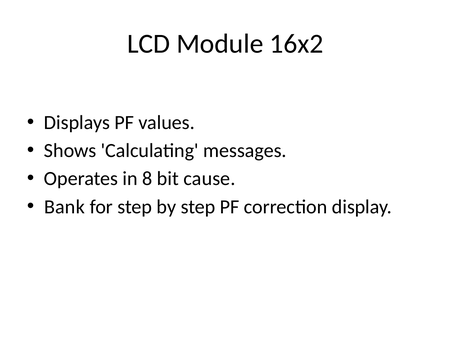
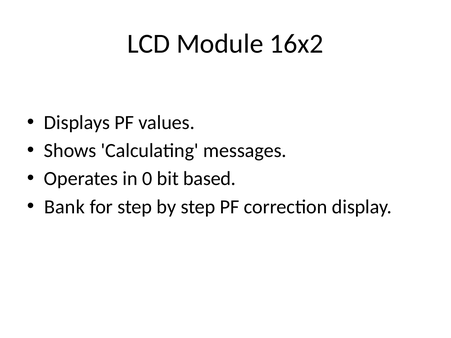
8: 8 -> 0 (147, 179)
cause: cause -> based (210, 179)
